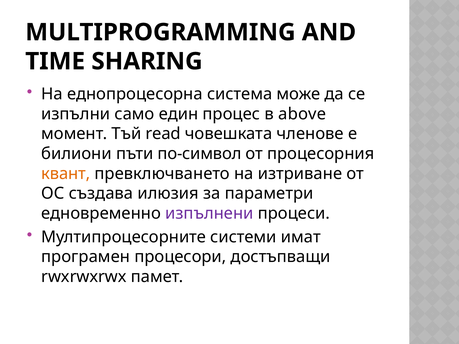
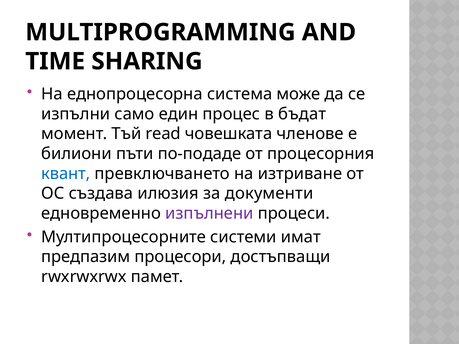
above: above -> бъдат (302, 114)
по-символ: по-символ -> по-подаде (199, 154)
квант colour: orange -> blue (66, 174)
параметри: параметри -> документи (269, 194)
програмен: програмен -> предпазим (86, 257)
